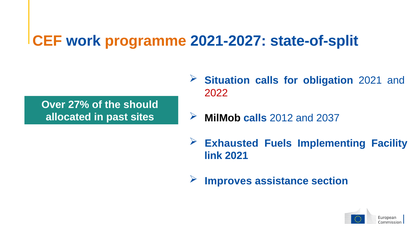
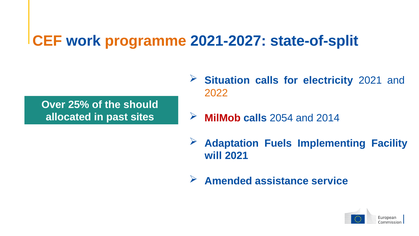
obligation: obligation -> electricity (328, 80)
2022 colour: red -> orange (216, 93)
27%: 27% -> 25% (79, 104)
MilMob colour: black -> red (223, 118)
2012: 2012 -> 2054 (281, 118)
2037: 2037 -> 2014 (328, 118)
Exhausted: Exhausted -> Adaptation (232, 143)
link: link -> will (213, 156)
Improves: Improves -> Amended (228, 181)
section: section -> service (330, 181)
